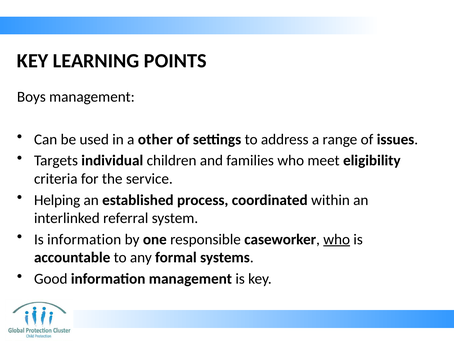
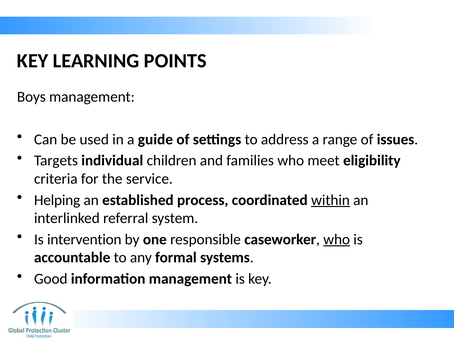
other: other -> guide (155, 139)
within underline: none -> present (330, 200)
Is information: information -> intervention (84, 239)
